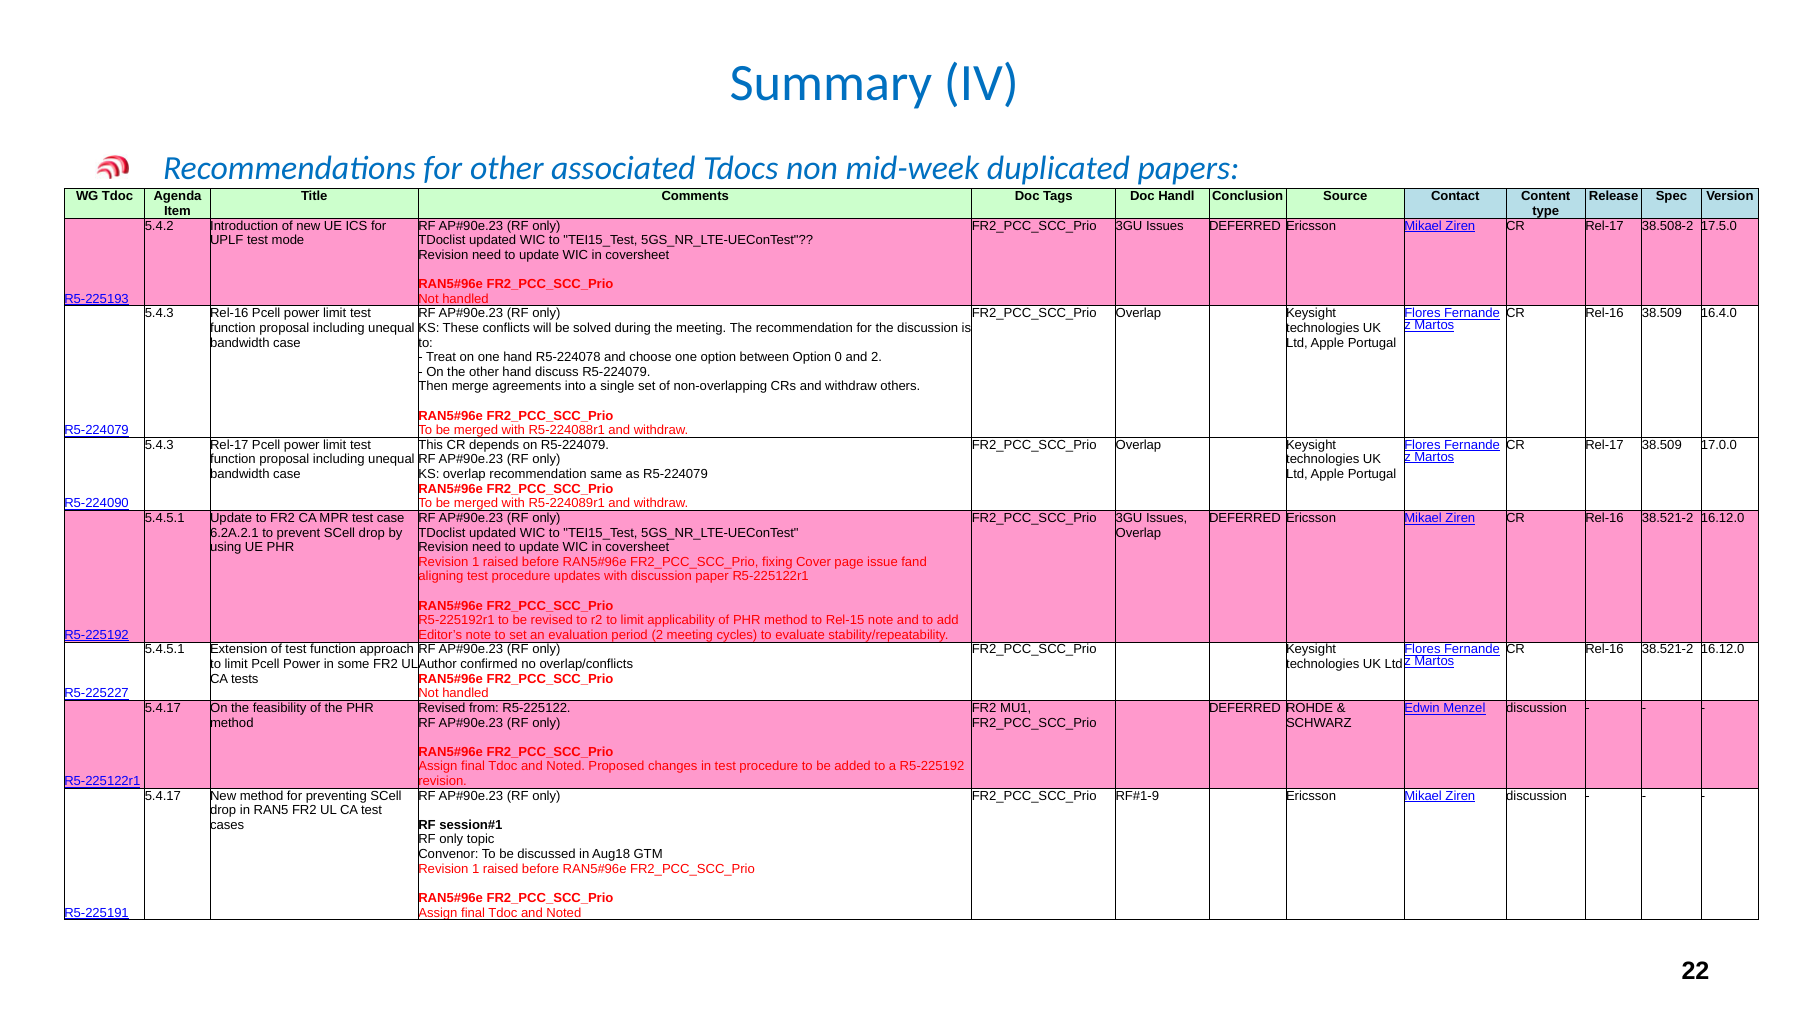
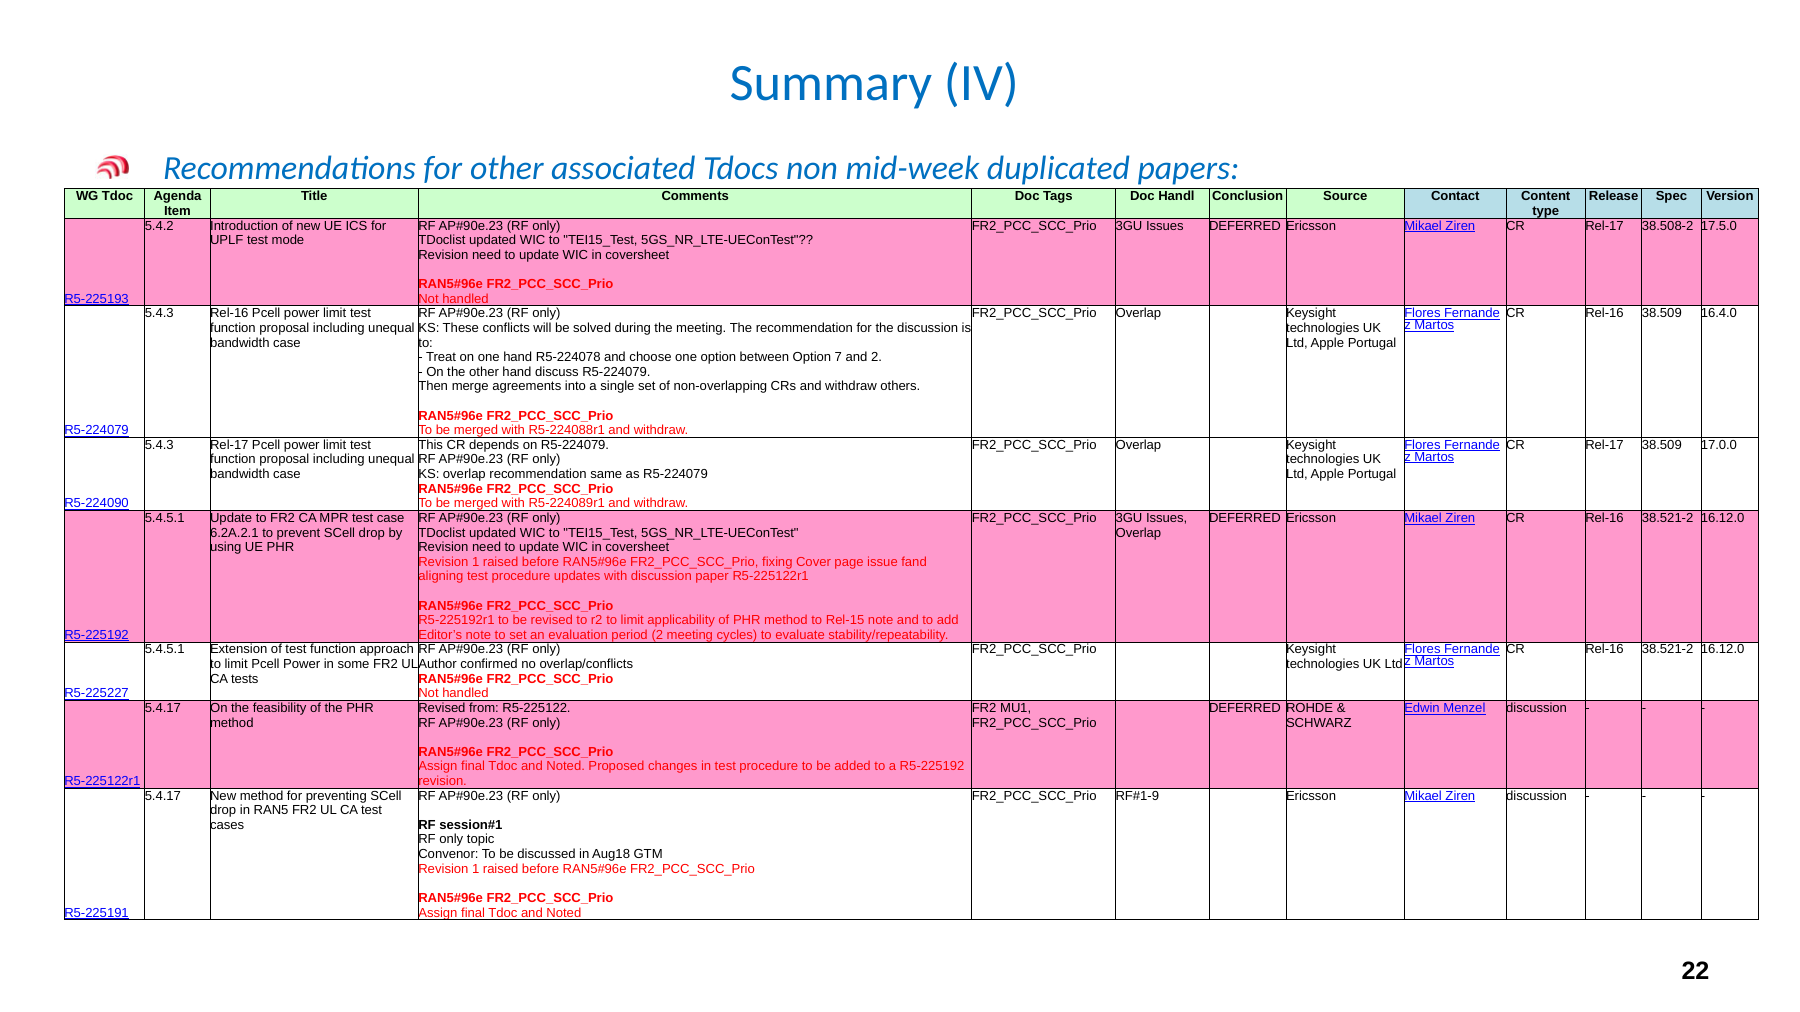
0: 0 -> 7 (838, 357)
